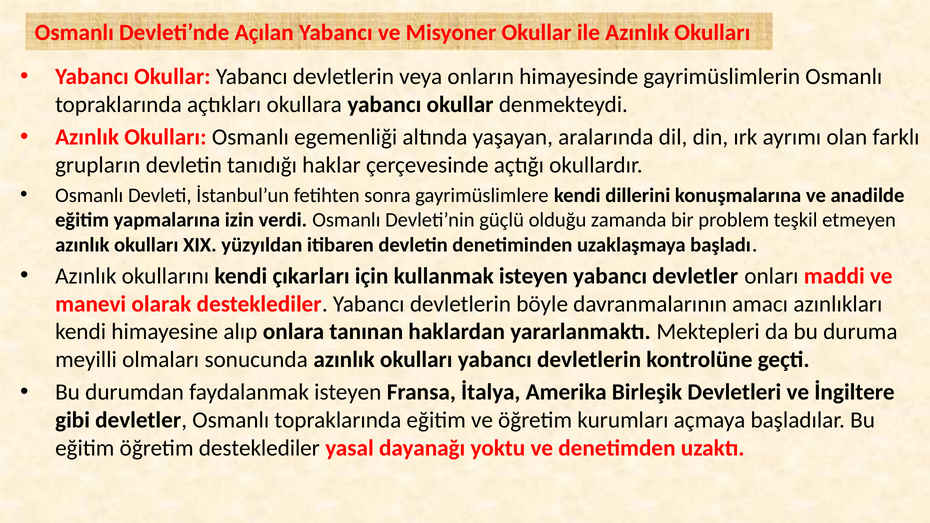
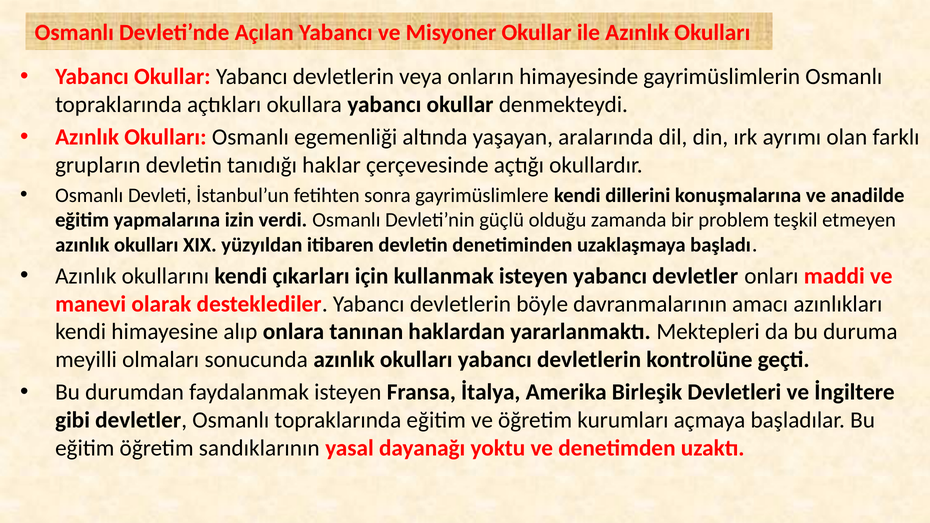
öğretim desteklediler: desteklediler -> sandıklarının (259, 448)
